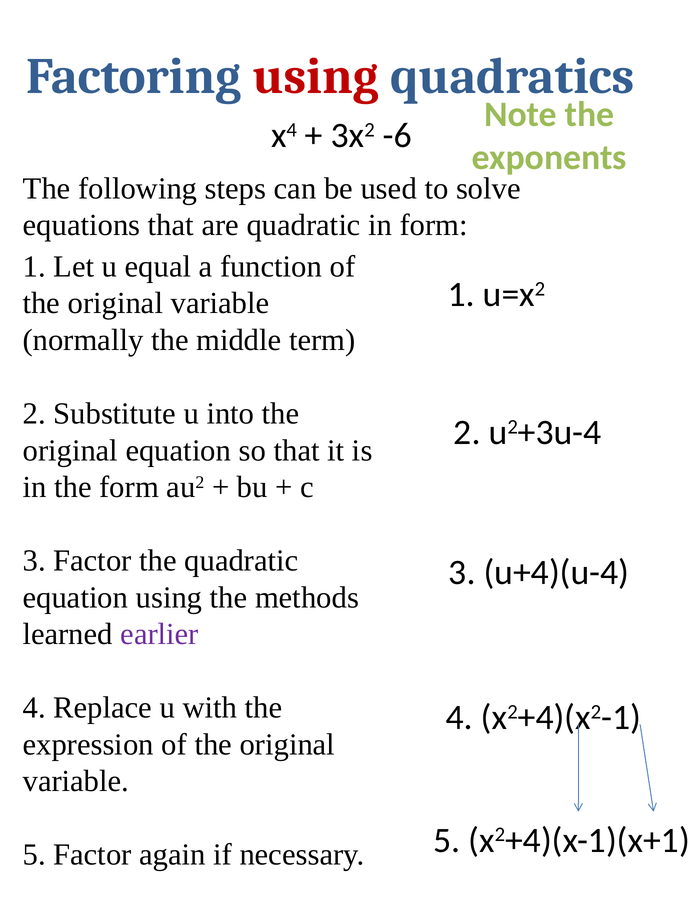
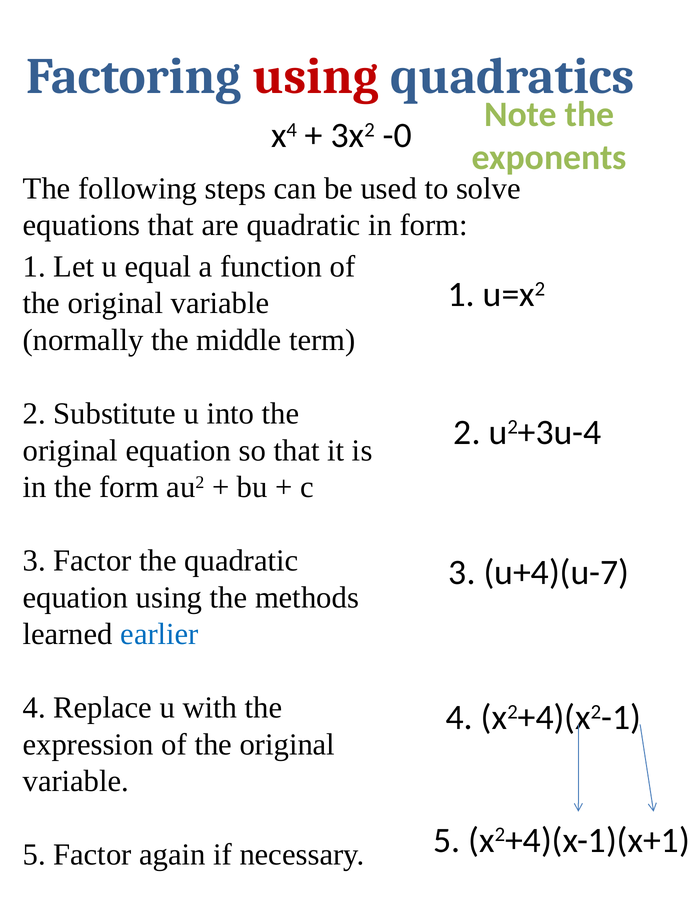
-6: -6 -> -0 (397, 136)
u+4)(u-4: u+4)(u-4 -> u+4)(u-7 (556, 573)
earlier colour: purple -> blue (160, 635)
